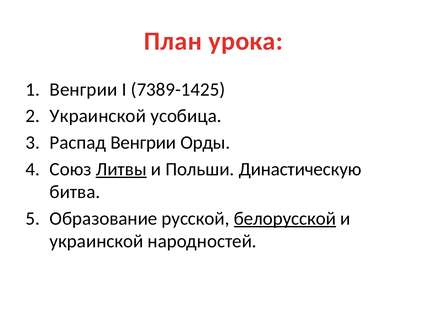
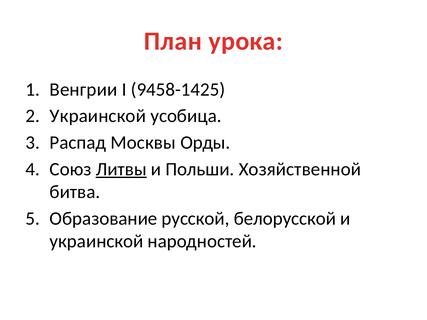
7389-1425: 7389-1425 -> 9458-1425 (178, 90)
Распад Венгрии: Венгрии -> Москвы (143, 143)
Династическую: Династическую -> Хозяйственной (300, 169)
белорусской underline: present -> none (285, 219)
